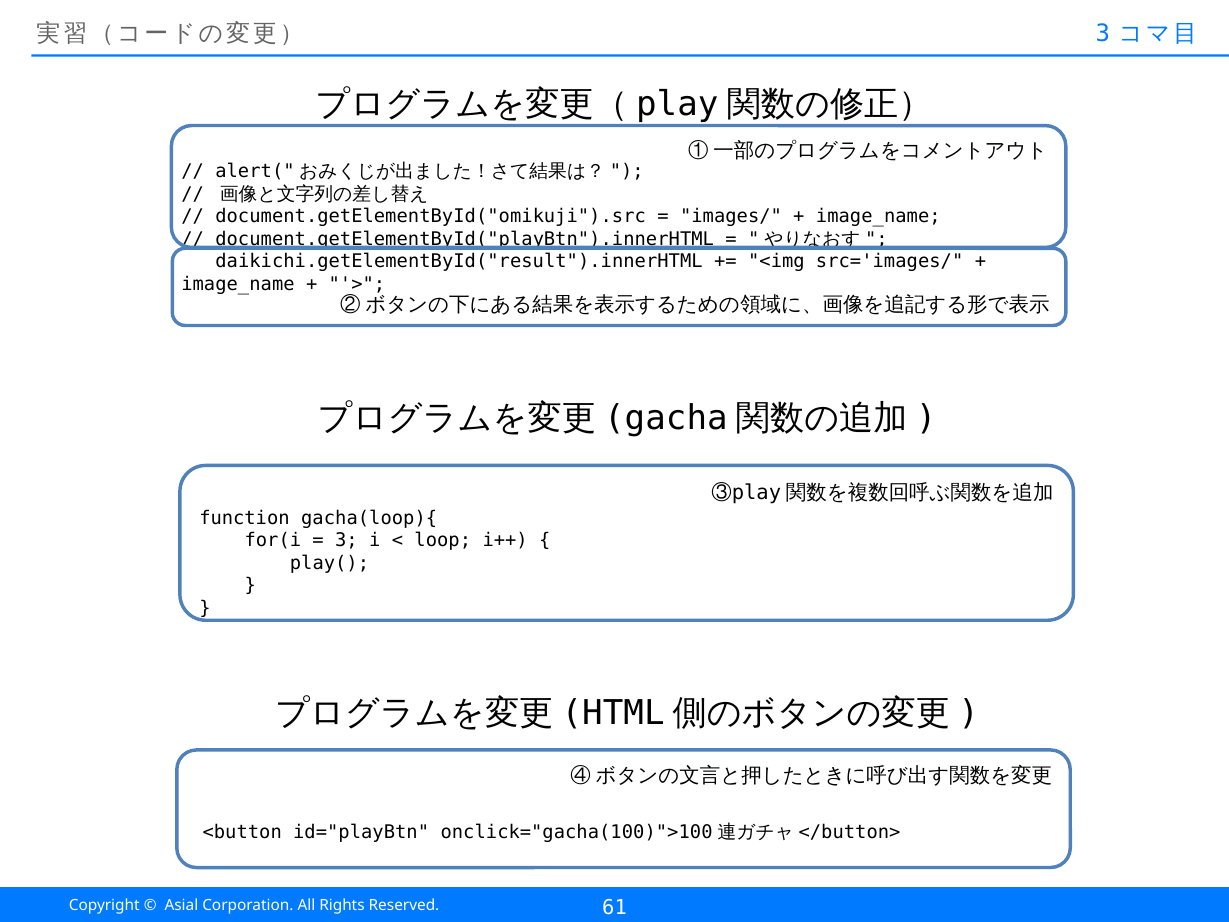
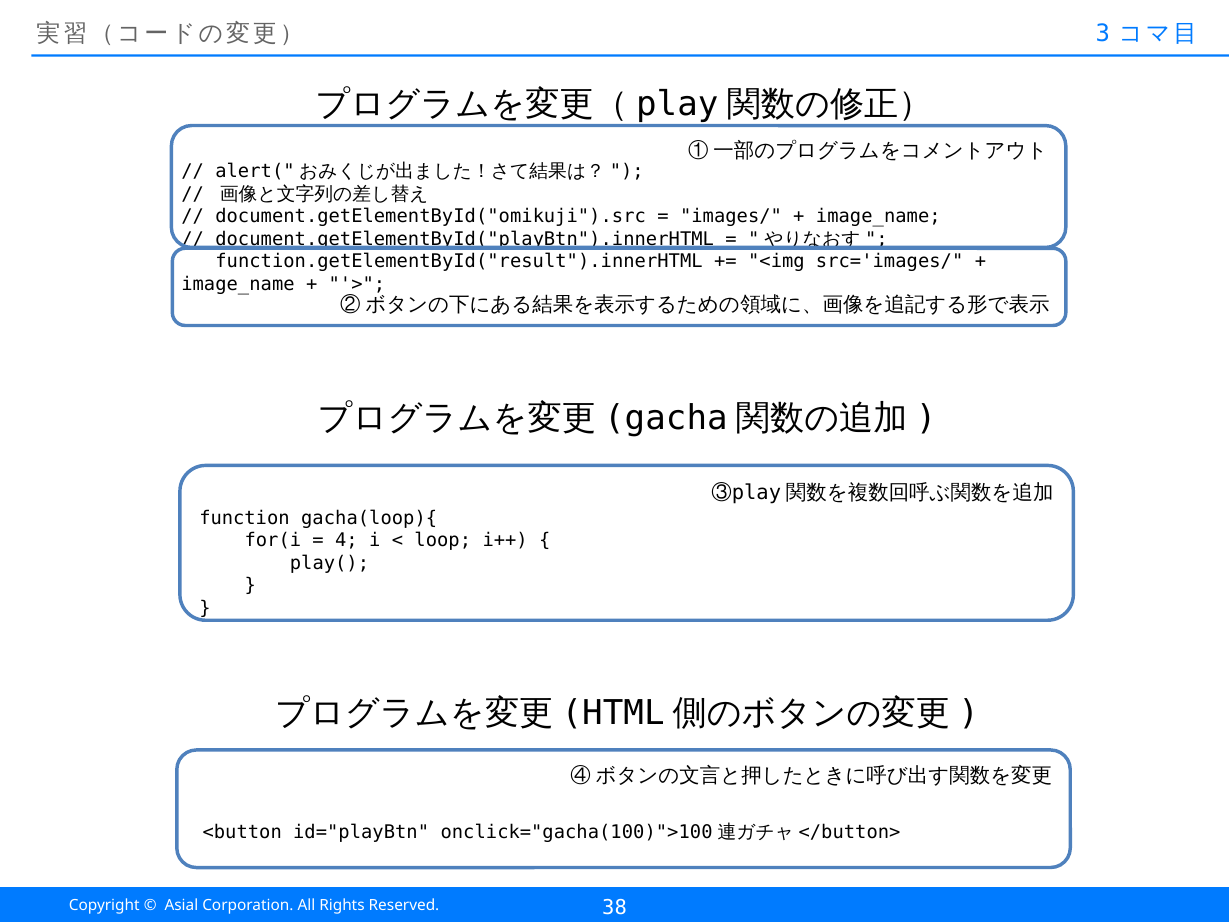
daikichi.getElementById("result").innerHTML: daikichi.getElementById("result").innerHTML -> function.getElementById("result").innerHTML (459, 261)
3: 3 -> 4 (346, 540)
61: 61 -> 38 (615, 907)
